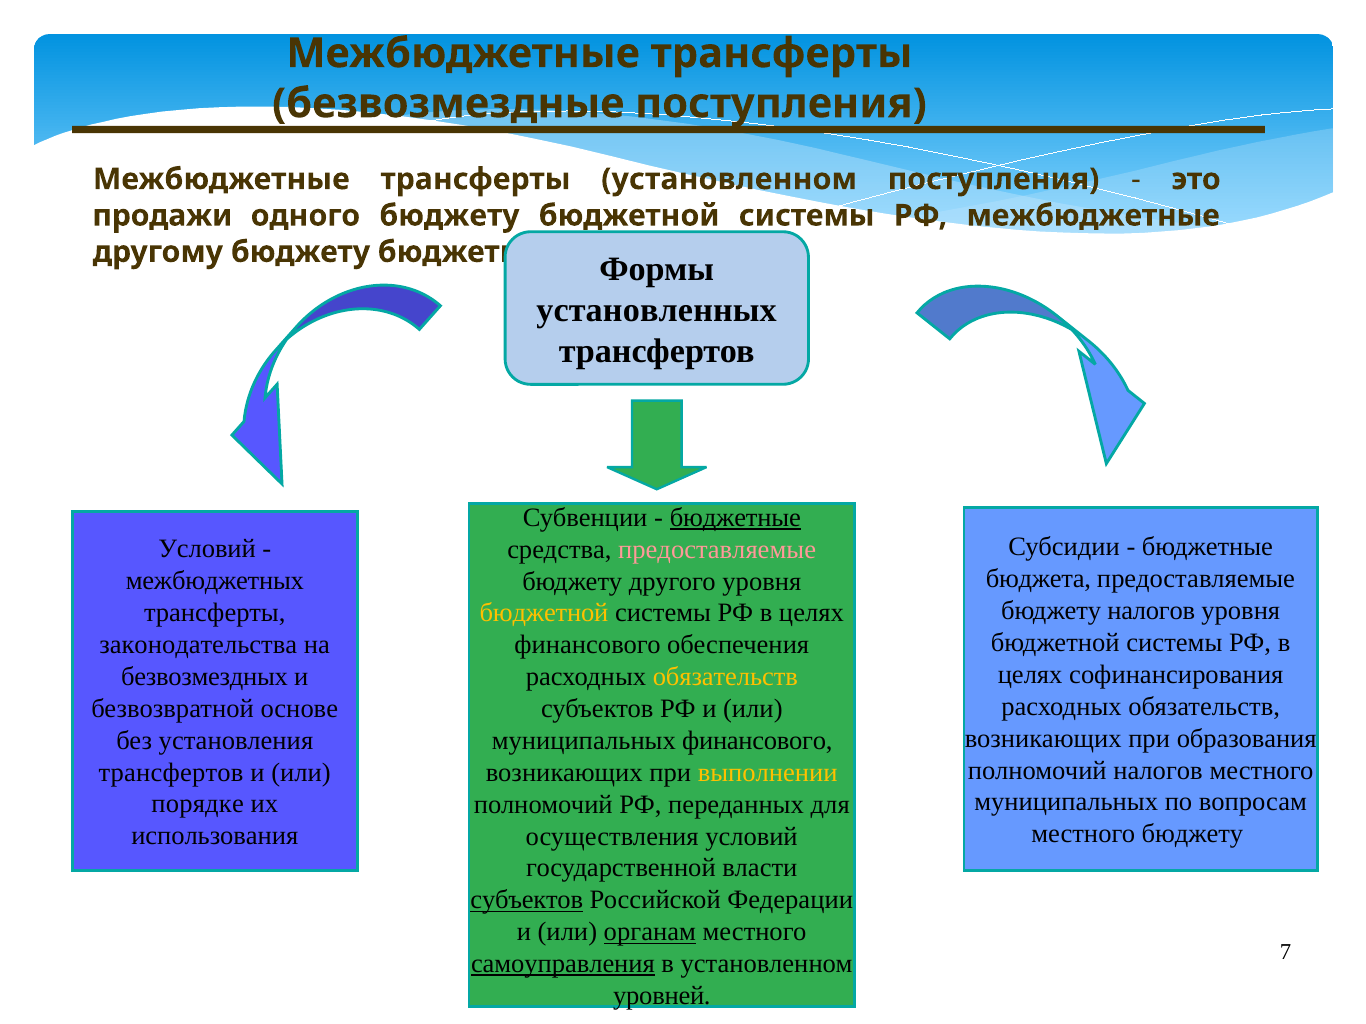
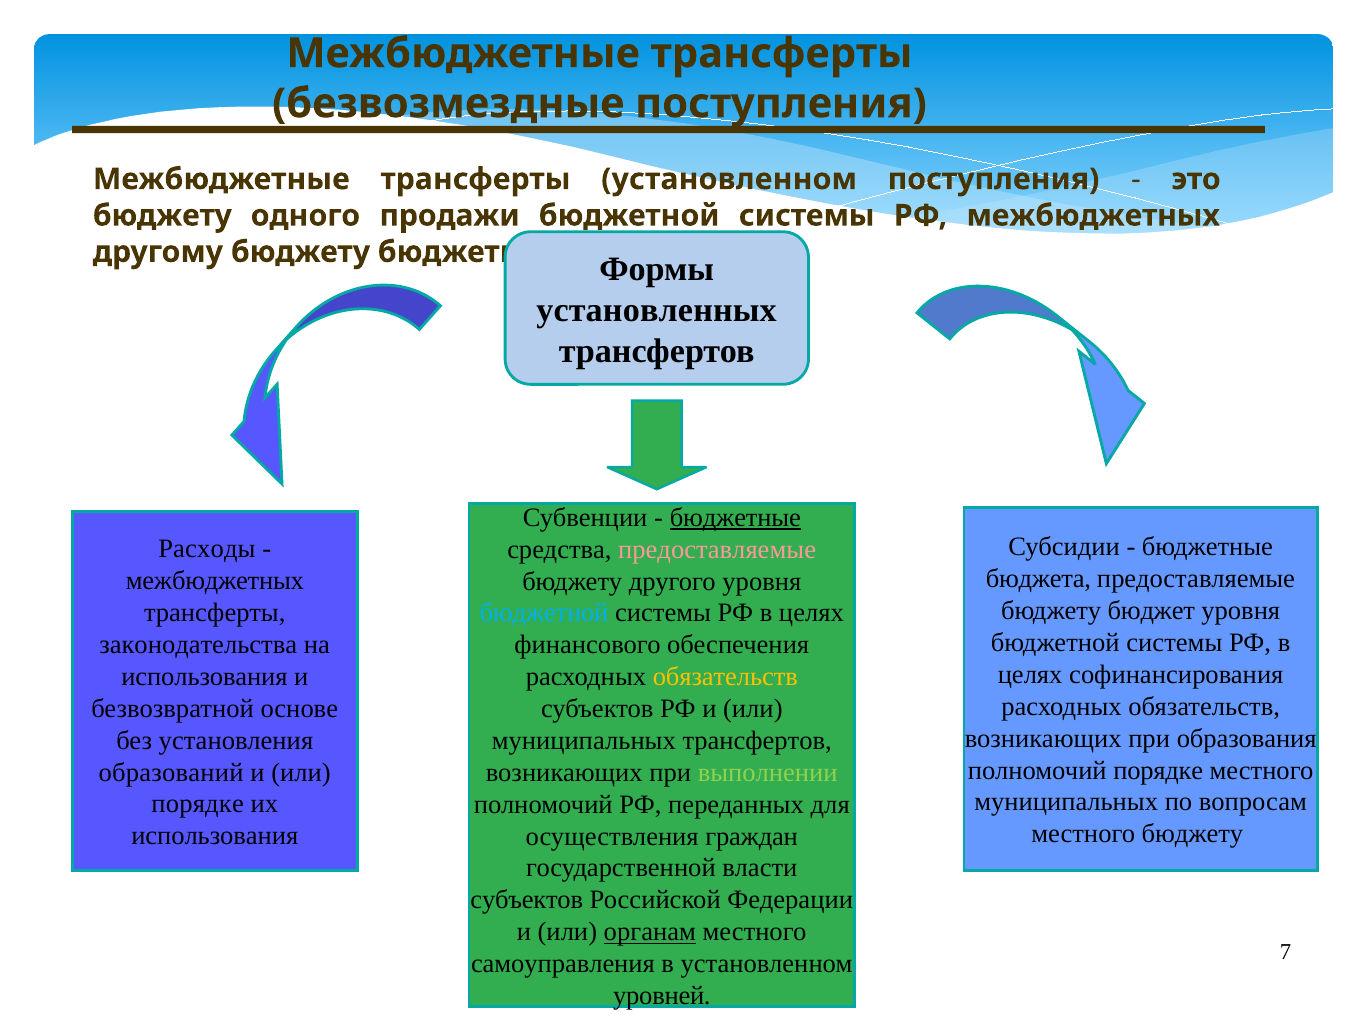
продажи: продажи -> бюджету (162, 216)
одного бюджету: бюджету -> продажи (450, 216)
РФ межбюджетные: межбюджетные -> межбюджетных (1093, 216)
Условий: Условий -> Расходы (207, 549)
бюджету налогов: налогов -> бюджет (1151, 611)
бюджетной colour: yellow -> light blue (544, 614)
безвозмездных: безвозмездных -> использования (204, 677)
муниципальных финансового: финансового -> трансфертов (757, 741)
полномочий налогов: налогов -> порядке (1158, 771)
трансфертов: трансфертов -> образований (171, 773)
выполнении colour: yellow -> light green (768, 773)
осуществления условий: условий -> граждан (752, 837)
субъектов underline: present -> none (527, 901)
самоуправления underline: present -> none (563, 964)
